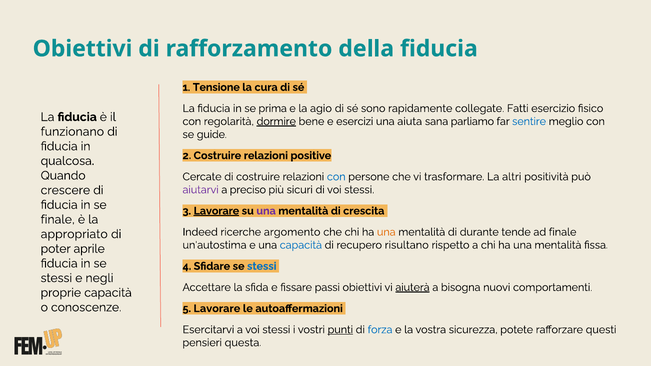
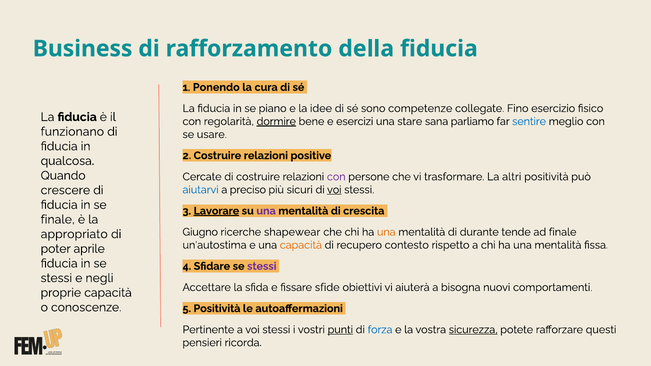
Obiettivi: Obiettivi -> Business (83, 49)
Tensione: Tensione -> Ponendo (216, 87)
prima: prima -> piano (273, 108)
agio: agio -> idee (321, 108)
rapidamente: rapidamente -> competenze (420, 108)
Fatti: Fatti -> Fino (518, 108)
aiuta: aiuta -> stare (410, 121)
guide: guide -> usare (212, 134)
con colour: blue -> purple (336, 177)
aiutarvi colour: purple -> blue (201, 190)
voi underline: none -> present (334, 190)
Indeed: Indeed -> Giugno (200, 232)
argomento: argomento -> shapewear (292, 232)
capacità colour: blue -> orange (301, 245)
risultano: risultano -> contesto (407, 245)
stessi colour: blue -> purple (262, 266)
passi: passi -> sfide (327, 287)
aiuterà underline: present -> none (413, 287)
5 Lavorare: Lavorare -> Positività (217, 309)
Esercitarvi: Esercitarvi -> Pertinente (208, 330)
sicurezza underline: none -> present (473, 330)
questa: questa -> ricorda (243, 343)
